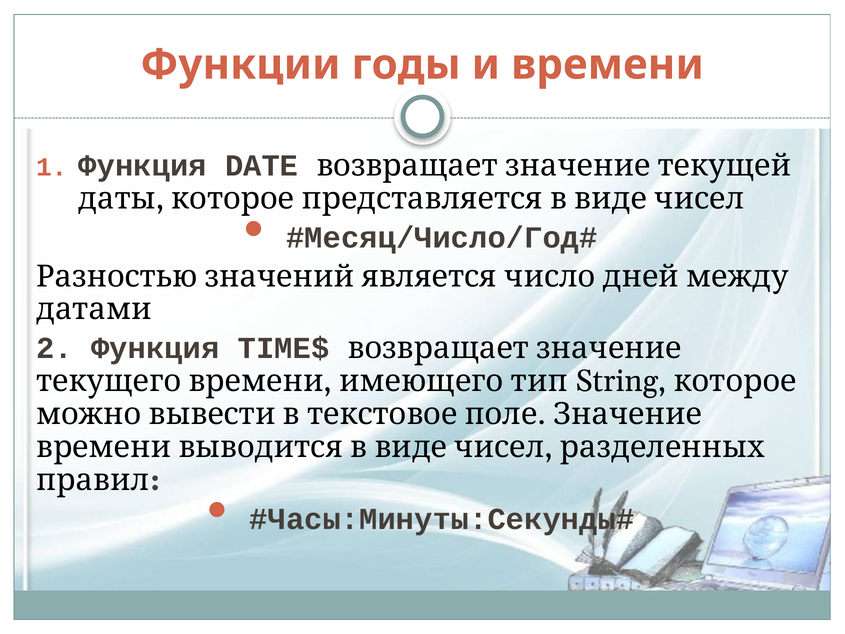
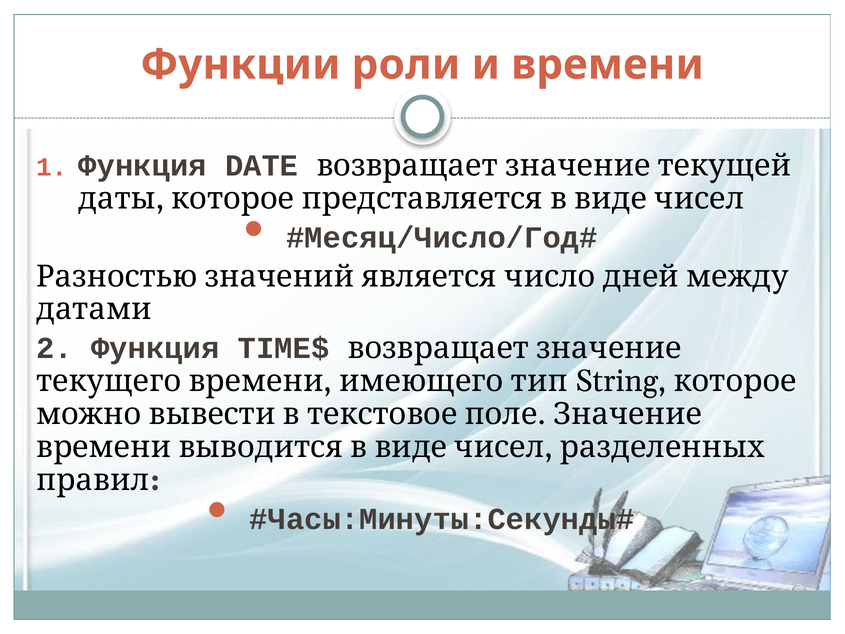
годы: годы -> роли (406, 65)
